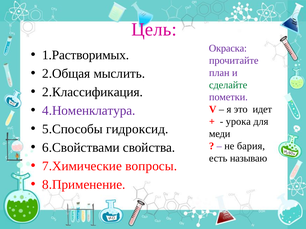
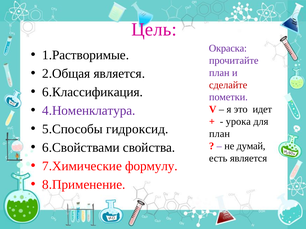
1.Растворимых: 1.Растворимых -> 1.Растворимые (86, 55)
2.Общая мыслить: мыслить -> является (119, 74)
сделайте colour: green -> red (228, 85)
2.Классификация: 2.Классификация -> 6.Классификация (93, 92)
меди: меди -> план (220, 134)
бария: бария -> думай (251, 146)
есть называю: называю -> является (249, 159)
вопросы: вопросы -> формулу (151, 166)
